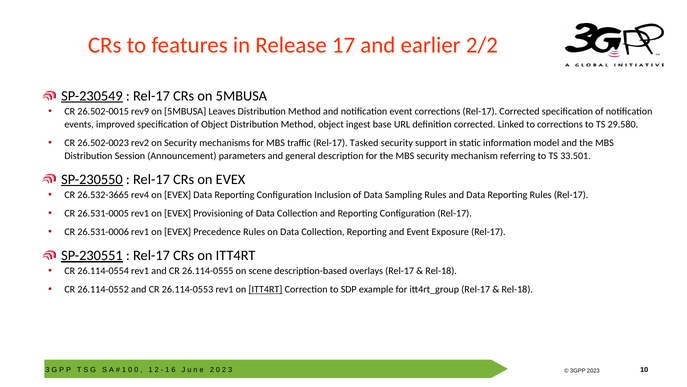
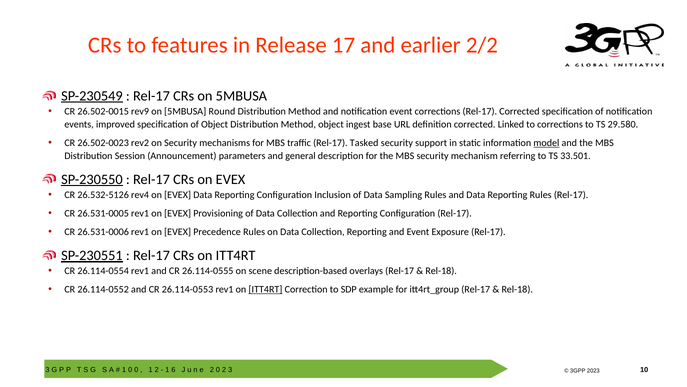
Leaves: Leaves -> Round (222, 111)
model underline: none -> present (546, 143)
26.532-3665: 26.532-3665 -> 26.532-5126 (103, 194)
